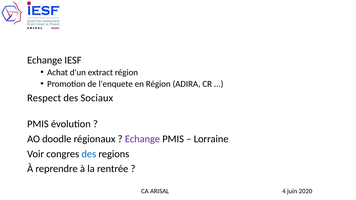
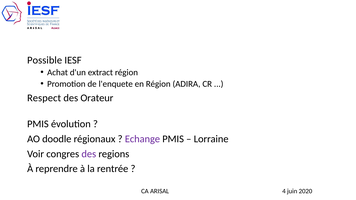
Echange: Echange -> Possible (45, 60)
Sociaux: Sociaux -> Orateur (97, 98)
des colour: blue -> purple (89, 154)
